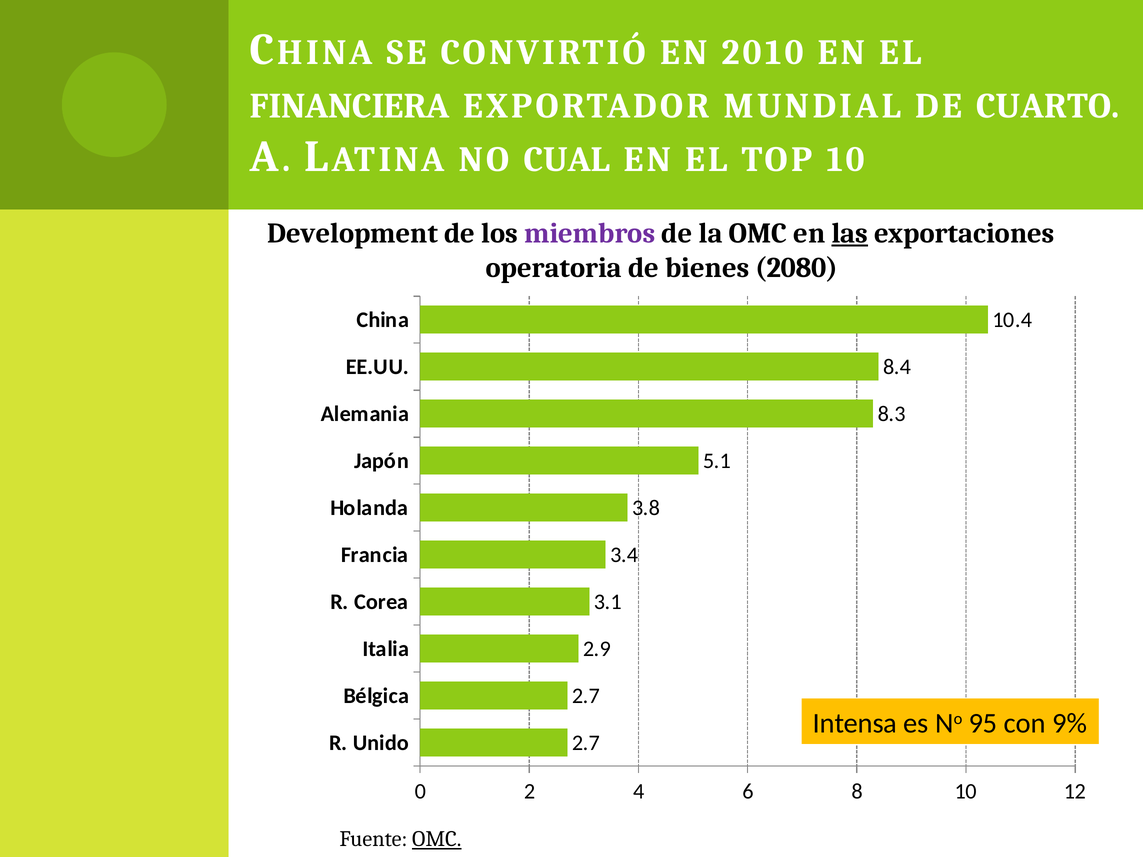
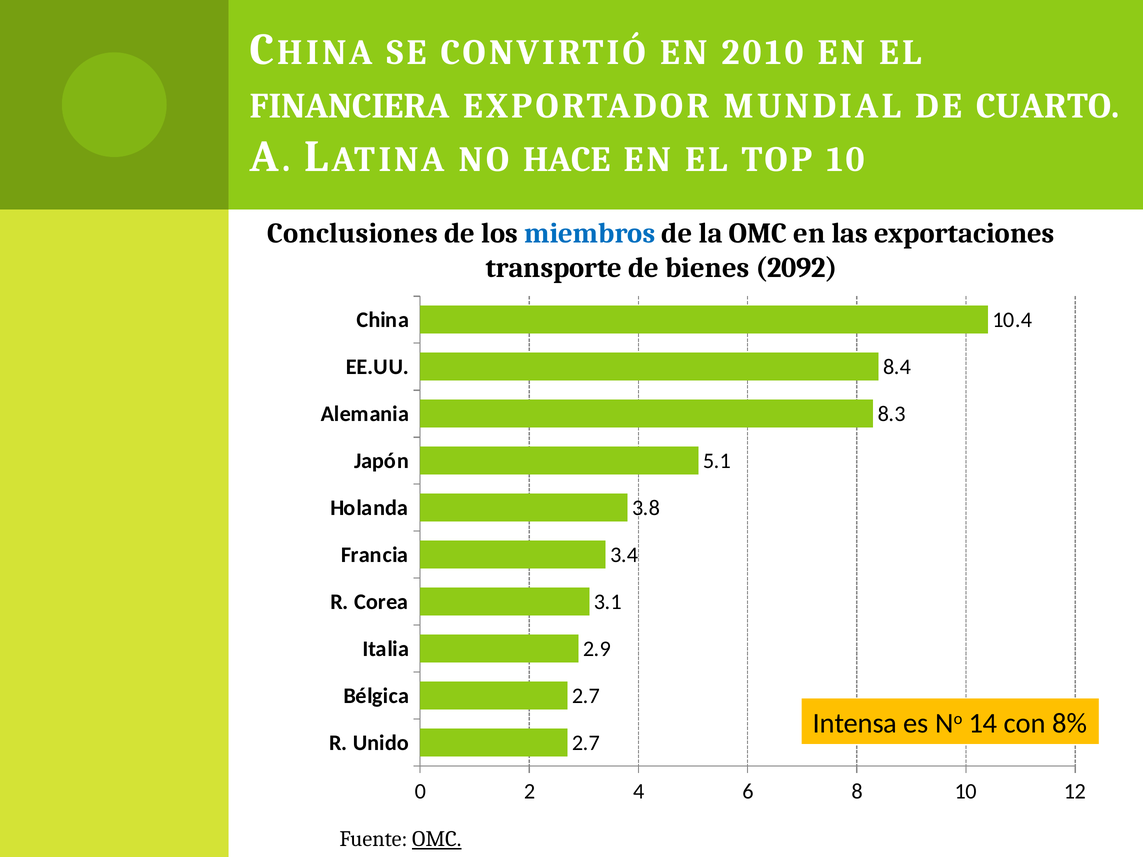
CUAL: CUAL -> HACE (567, 159)
Development: Development -> Conclusiones (353, 233)
miembros colour: purple -> blue (590, 233)
las underline: present -> none (850, 233)
operatoria: operatoria -> transporte (554, 268)
2080: 2080 -> 2092 (796, 268)
95: 95 -> 14 (983, 723)
9%: 9% -> 8% (1070, 723)
